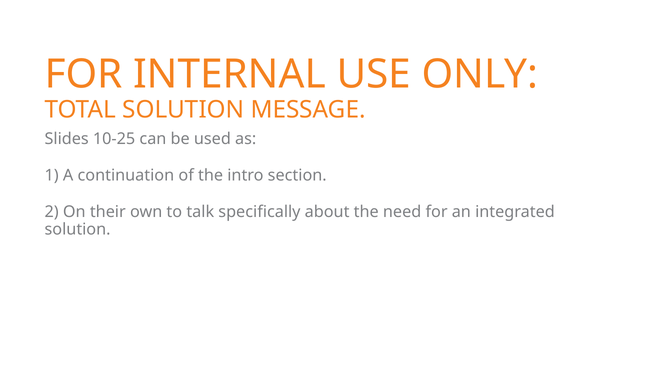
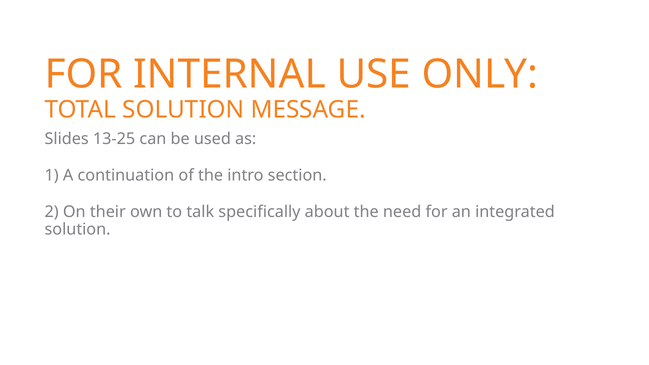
10-25: 10-25 -> 13-25 (114, 139)
